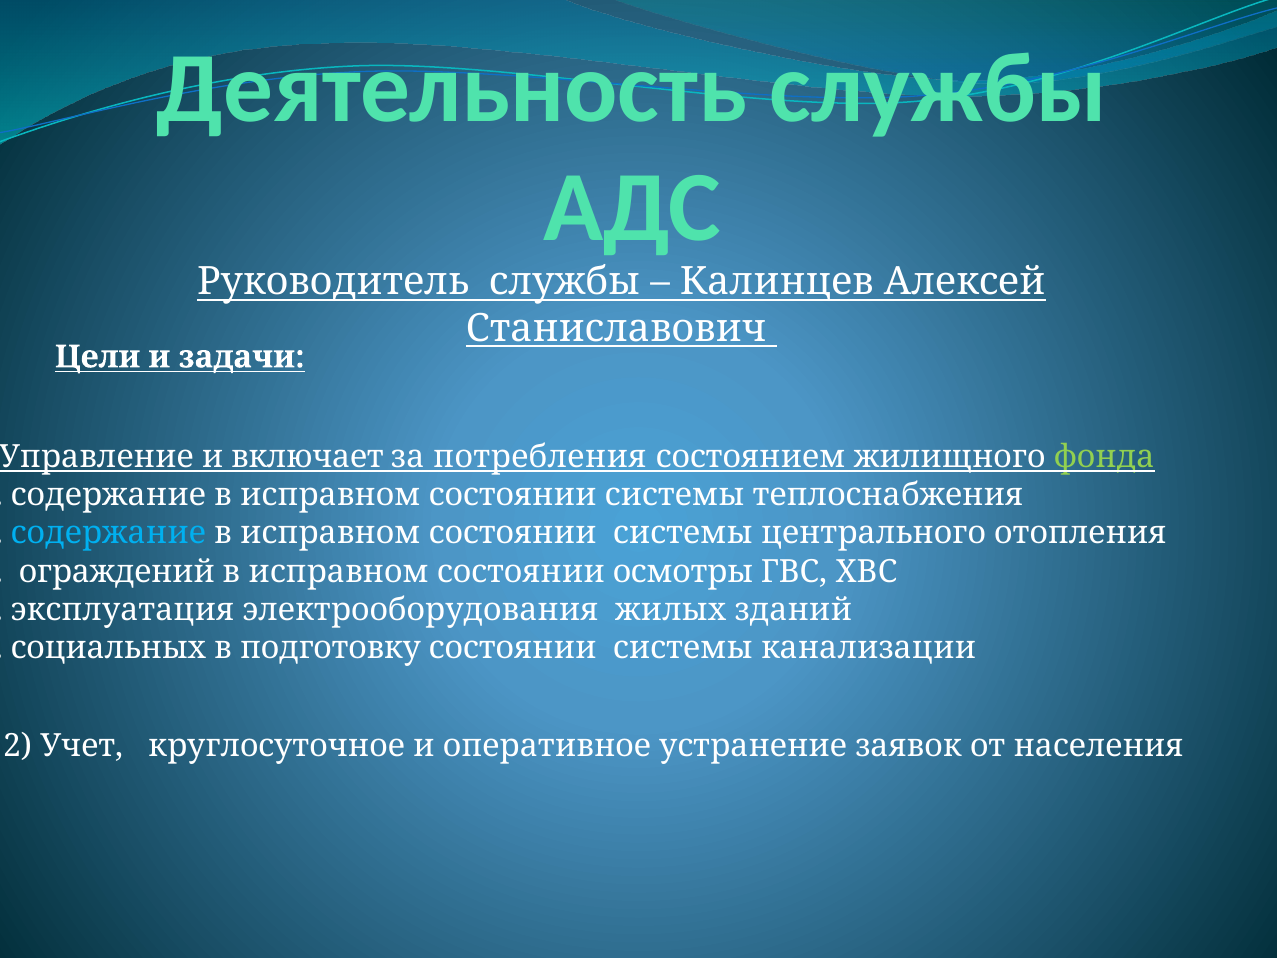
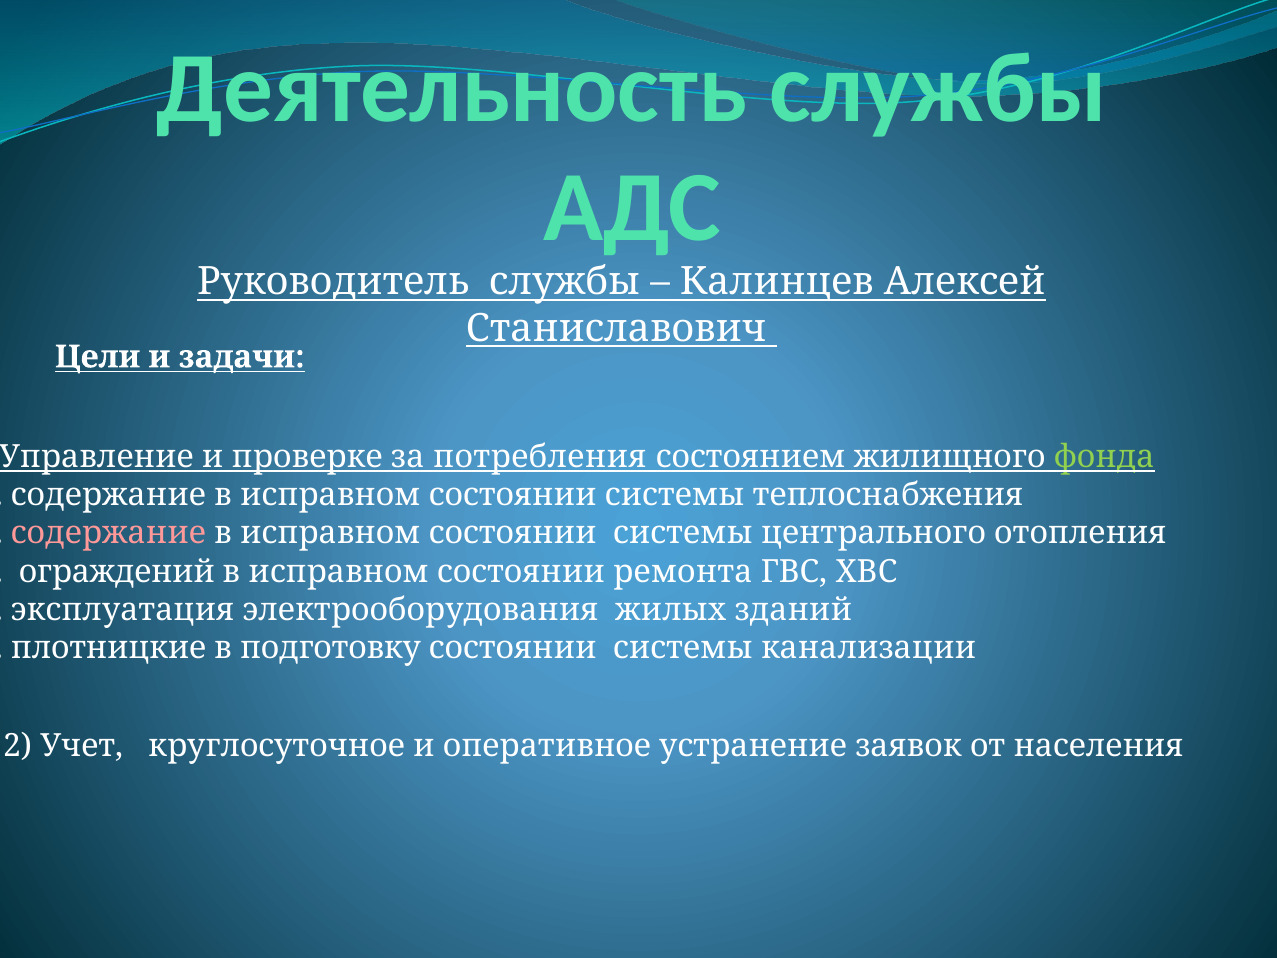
включает: включает -> проверке (307, 457)
содержание colour: light blue -> pink (108, 533)
осмотры: осмотры -> ремонта (683, 572)
социальных: социальных -> плотницкие (109, 648)
